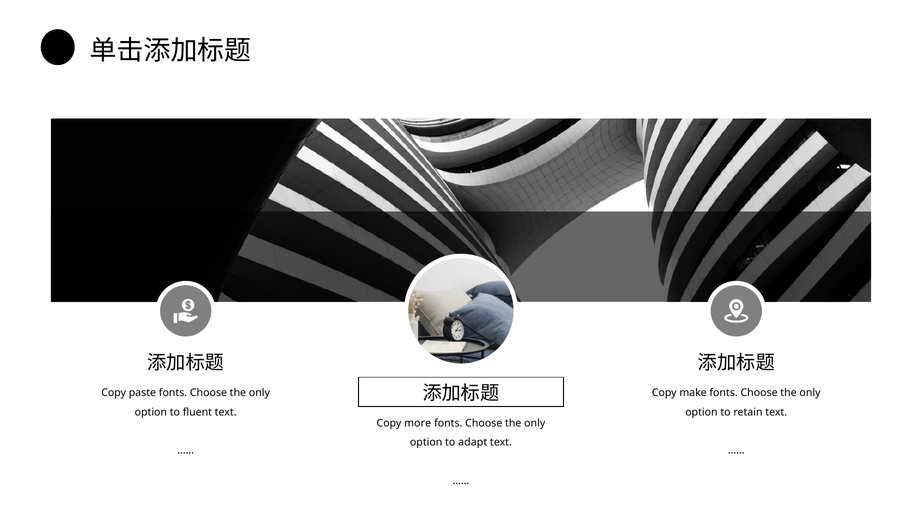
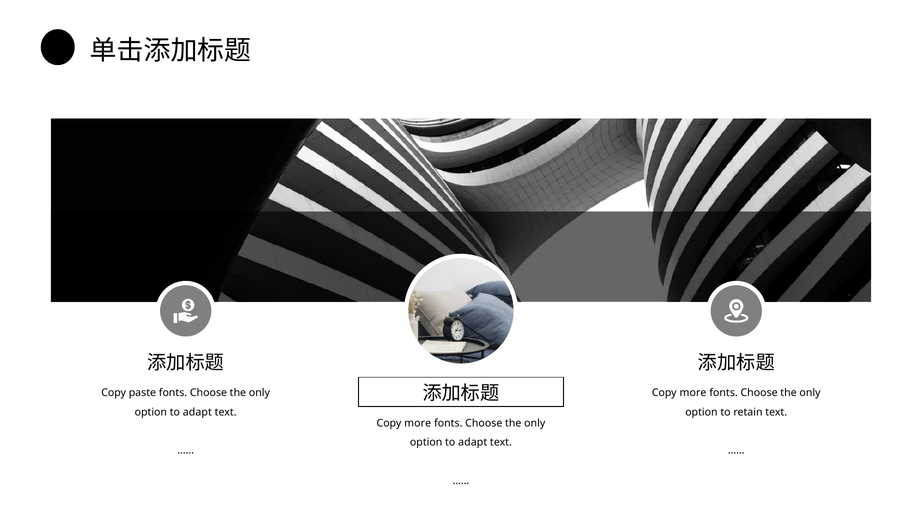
make: make -> more (693, 393)
fluent: fluent -> adapt (197, 412)
